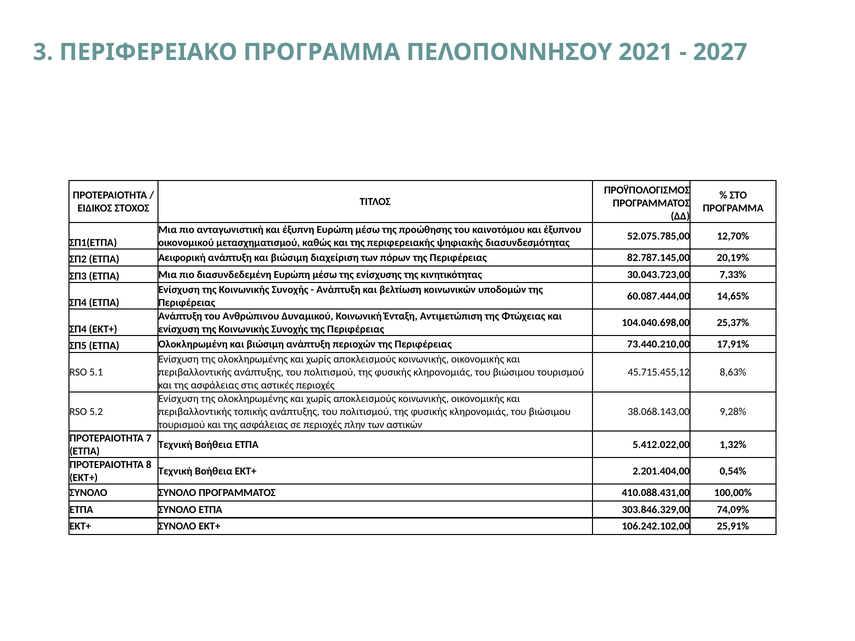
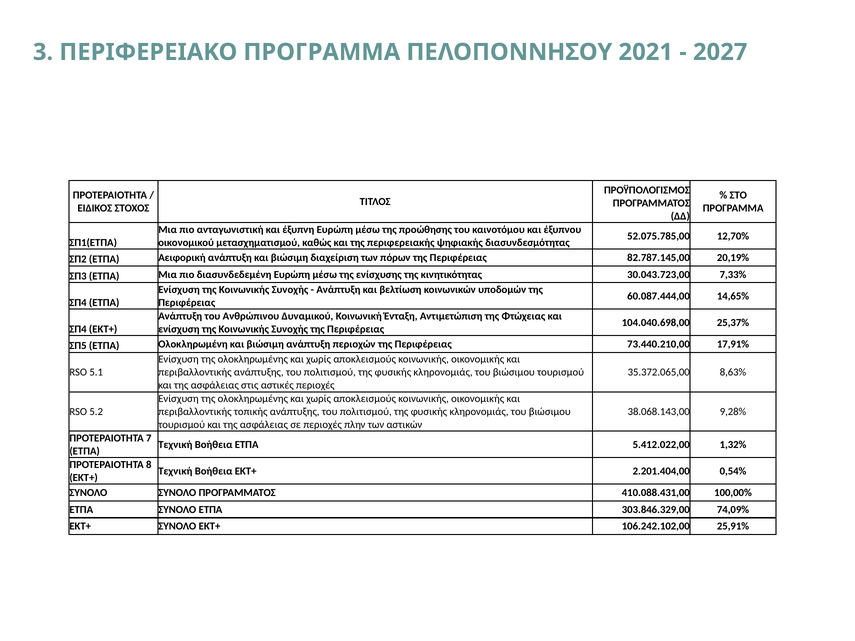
45.715.455,12: 45.715.455,12 -> 35.372.065,00 (659, 372)
